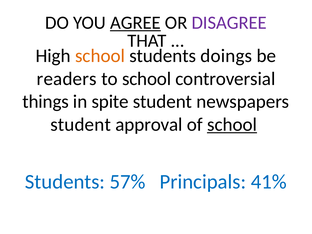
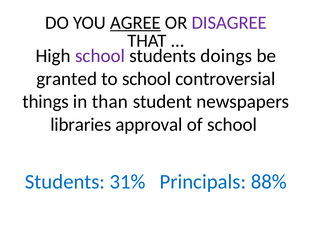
school colour: orange -> purple (100, 56)
readers: readers -> granted (67, 79)
spite: spite -> than (110, 102)
student: student -> libraries (81, 125)
school underline: present -> none (232, 125)
57%: 57% -> 31% (128, 182)
41%: 41% -> 88% (269, 182)
